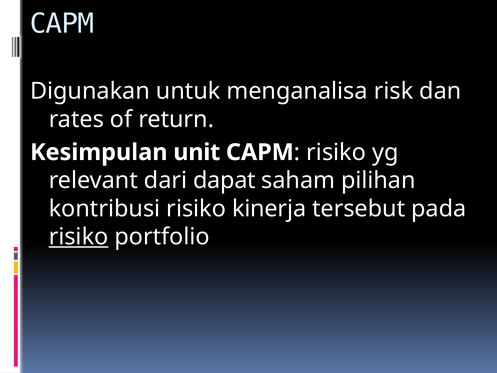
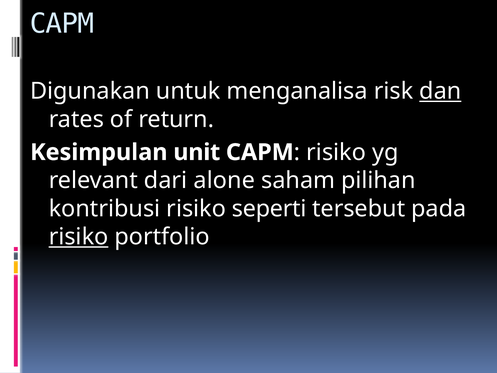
dan underline: none -> present (440, 91)
dapat: dapat -> alone (224, 180)
kinerja: kinerja -> seperti (269, 209)
